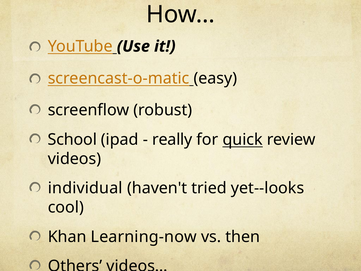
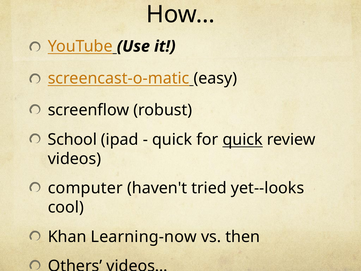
really: really -> quick (172, 139)
individual: individual -> computer (85, 188)
